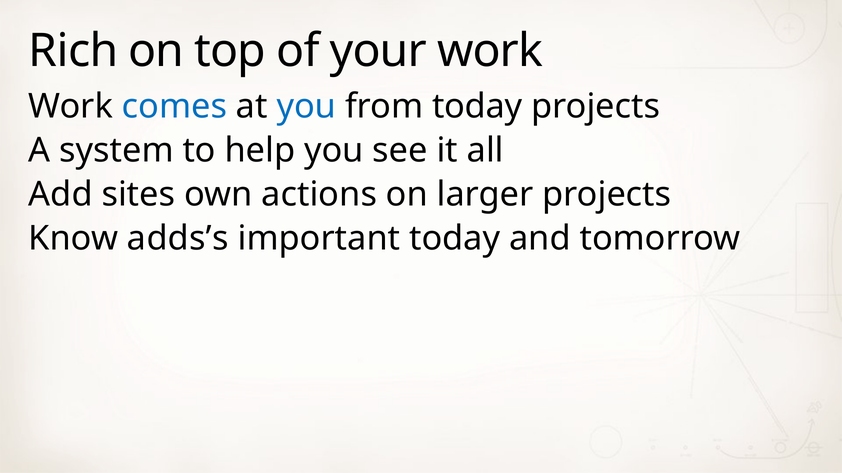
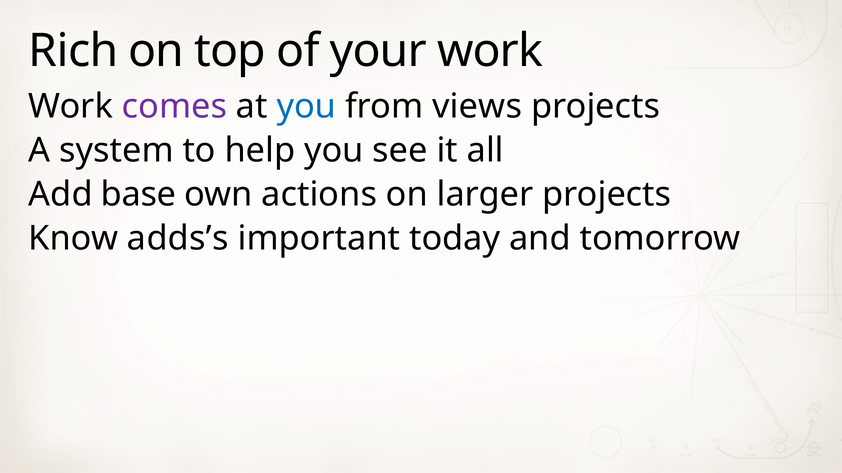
comes colour: blue -> purple (174, 107)
from today: today -> views (477, 107)
sites: sites -> base (139, 195)
